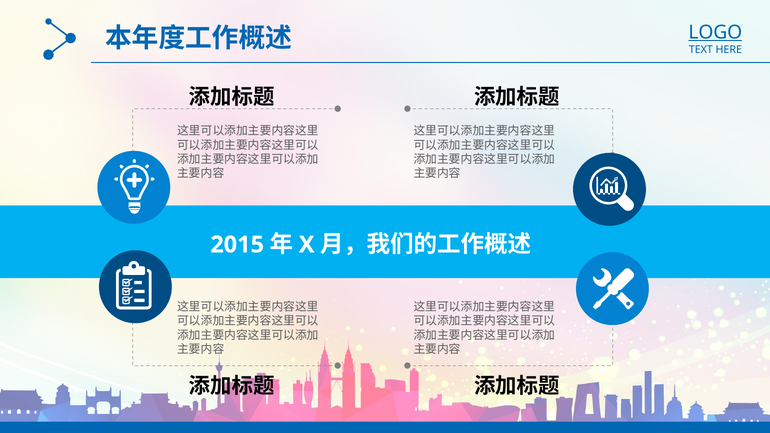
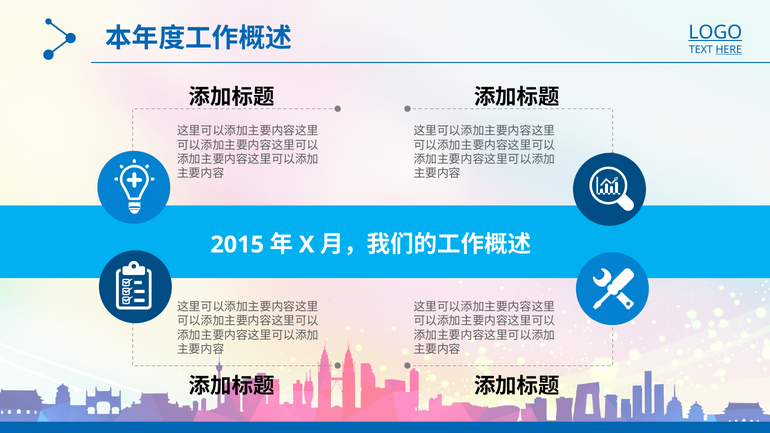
HERE underline: none -> present (729, 50)
